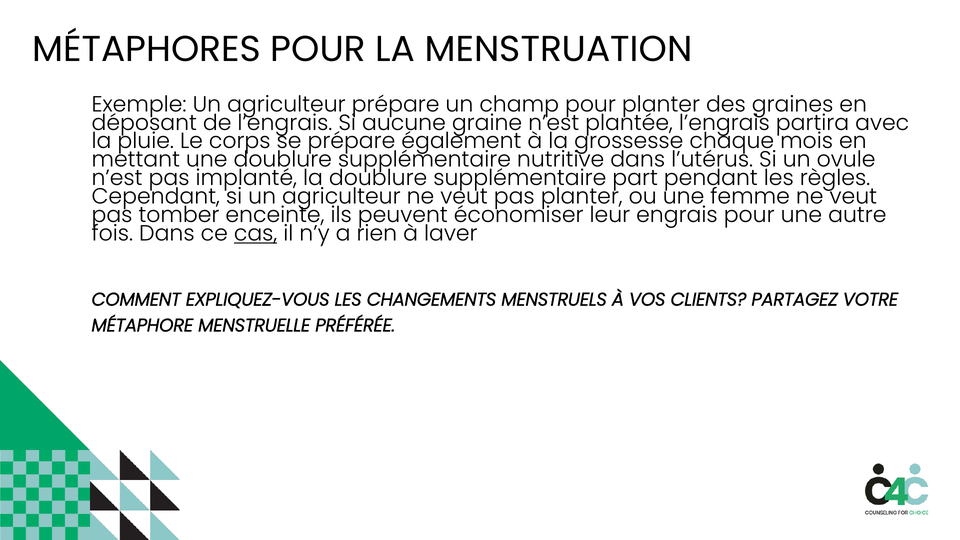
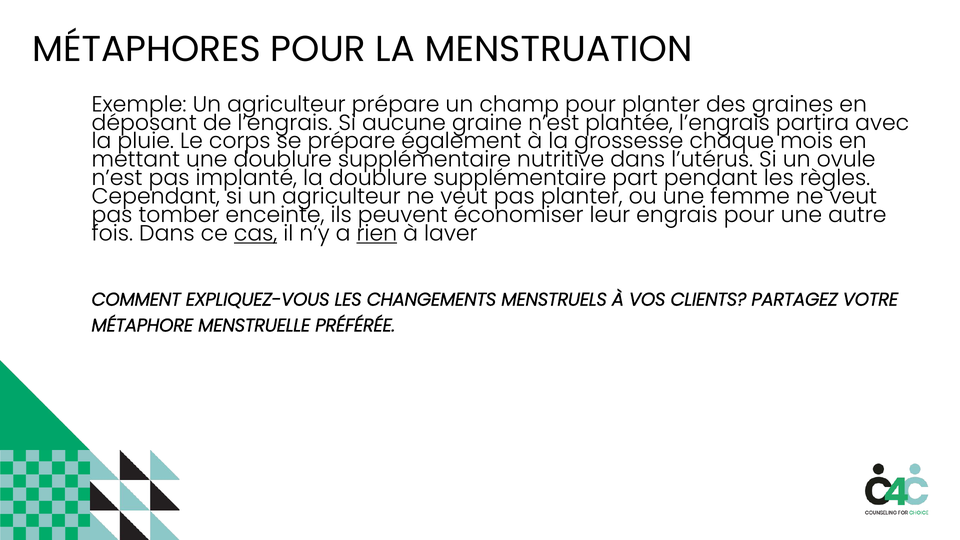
rien underline: none -> present (377, 234)
